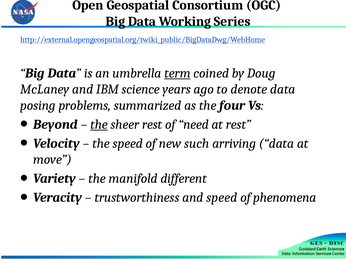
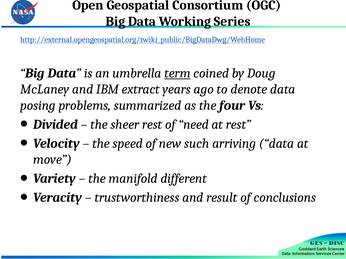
science: science -> extract (141, 89)
Beyond: Beyond -> Divided (55, 125)
the underline: present -> none (99, 125)
and speed: speed -> result (222, 198)
phenomena: phenomena -> conclusions (285, 198)
